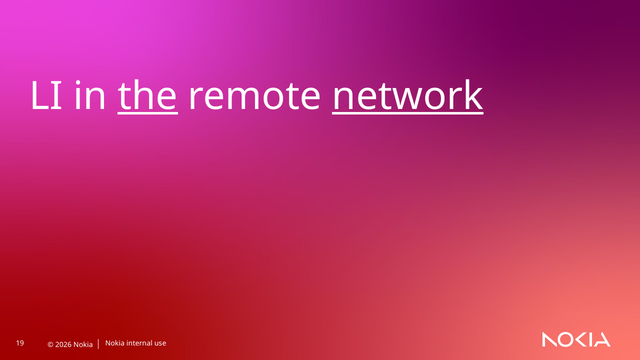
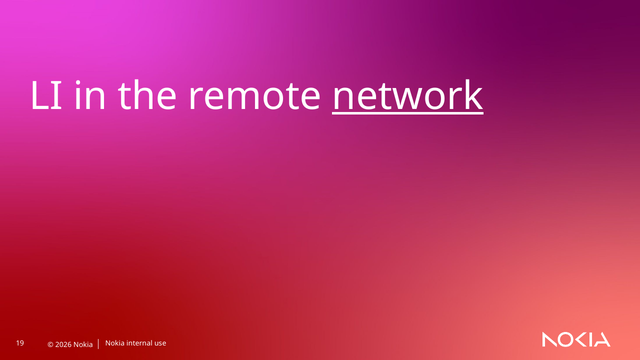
the underline: present -> none (148, 96)
